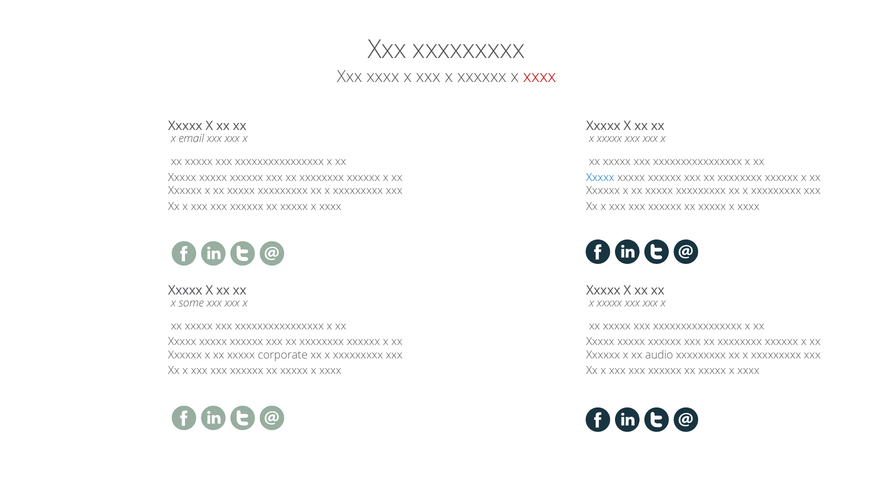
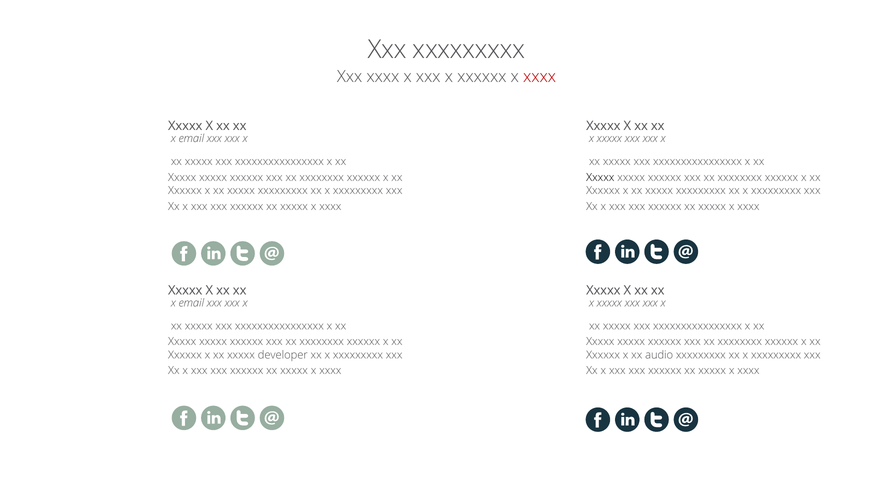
Xxxxx colour: blue -> black (600, 177)
some: some -> email (191, 303)
corporate: corporate -> developer (283, 355)
